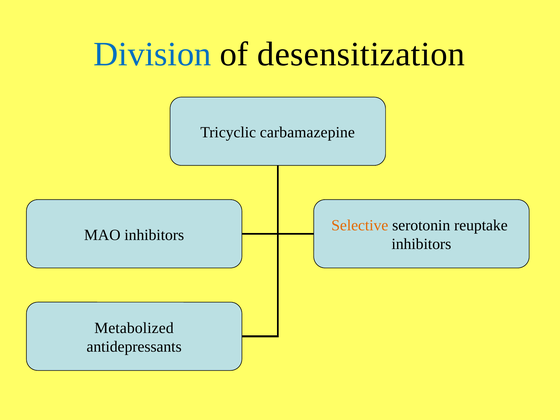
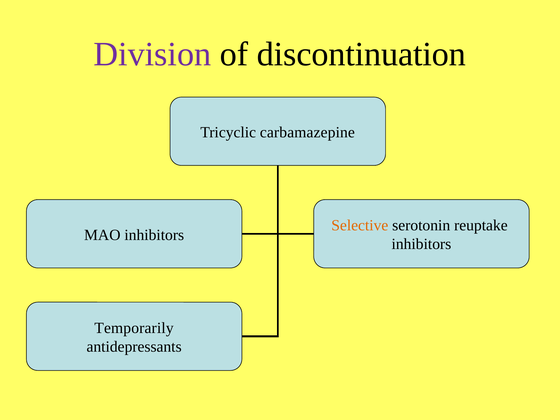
Division colour: blue -> purple (152, 54)
desensitization: desensitization -> discontinuation (361, 54)
Metabolized: Metabolized -> Temporarily (134, 328)
